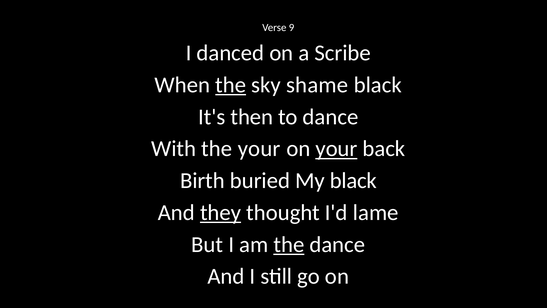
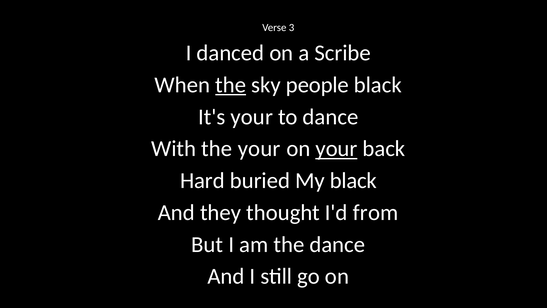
9: 9 -> 3 (292, 27)
shame: shame -> people (317, 85)
It's then: then -> your (252, 117)
Birth: Birth -> Hard (202, 181)
they underline: present -> none (221, 212)
lame: lame -> from (376, 212)
the underline: present -> none (289, 244)
